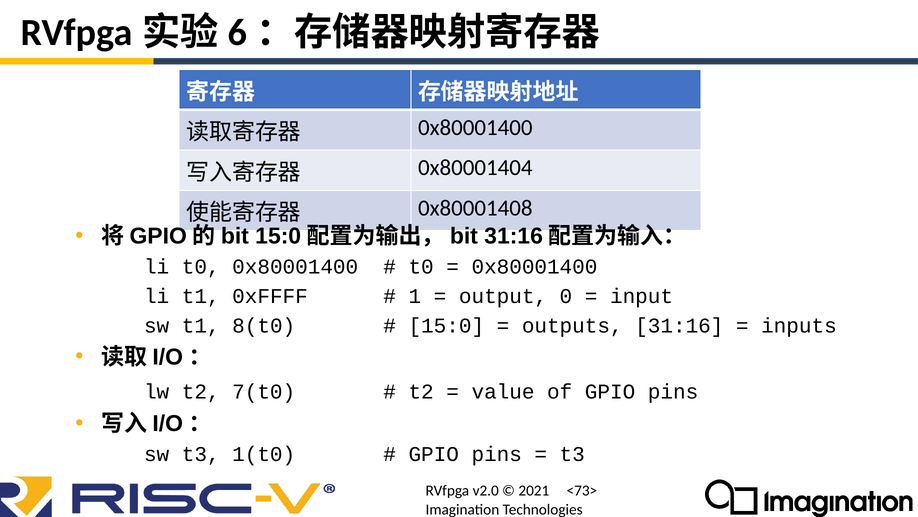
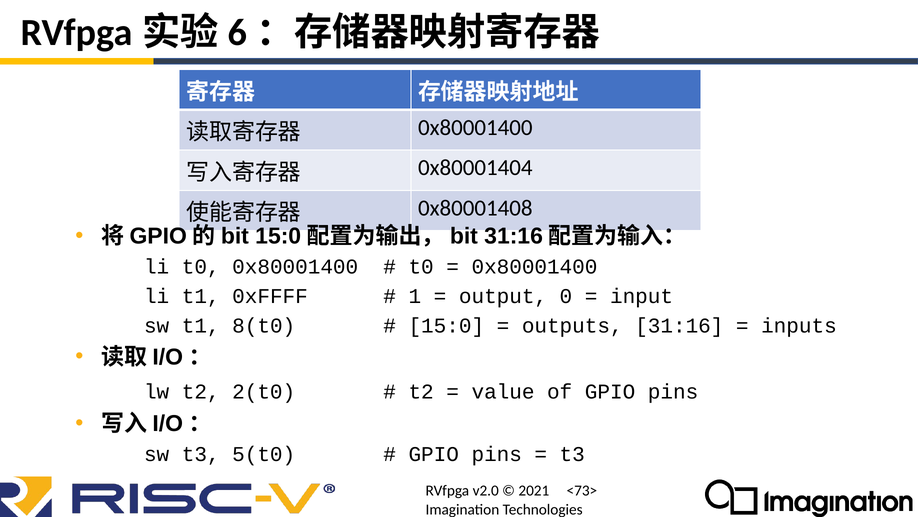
7(t0: 7(t0 -> 2(t0 (264, 392)
1(t0: 1(t0 -> 5(t0 (264, 454)
